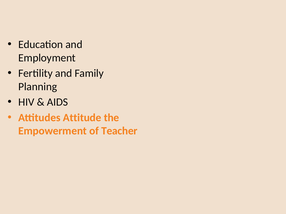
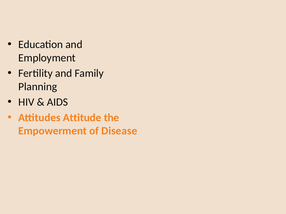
Teacher: Teacher -> Disease (119, 131)
